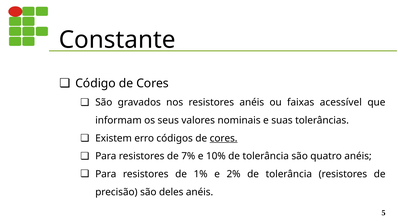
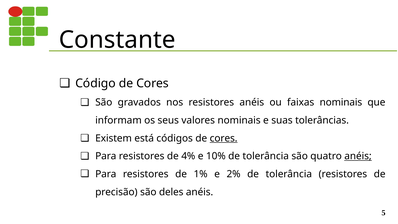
faixas acessível: acessível -> nominais (341, 102)
erro: erro -> está (144, 138)
7%: 7% -> 4% (188, 156)
anéis underline: none -> present (358, 156)
